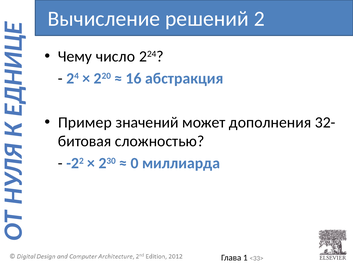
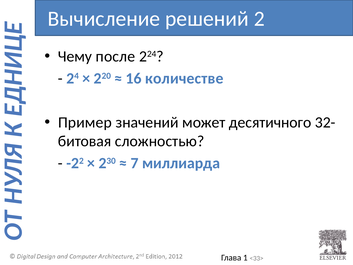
число: число -> после (115, 56)
абстракция: абстракция -> количестве (184, 78)
дополнения: дополнения -> десятичного (270, 122)
0: 0 -> 7 (135, 163)
